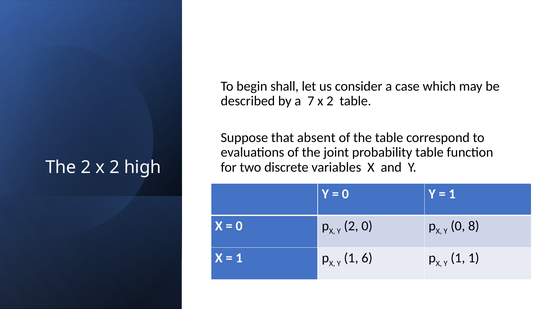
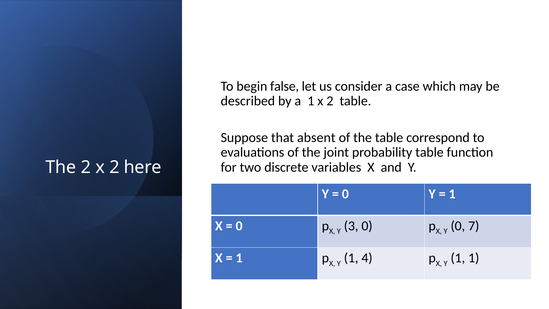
shall: shall -> false (285, 86)
a 7: 7 -> 1 (311, 101)
high: high -> here (143, 167)
Y 2: 2 -> 3 (351, 226)
8: 8 -> 7 (474, 226)
6: 6 -> 4 (367, 258)
